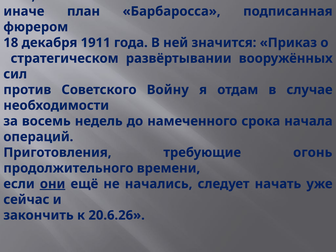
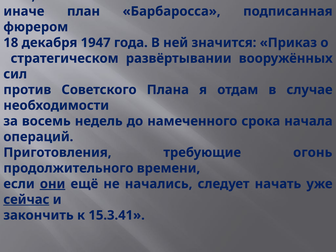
1911: 1911 -> 1947 (96, 43)
Войну: Войну -> Плана (168, 90)
сейчас underline: none -> present (26, 200)
20.6.26: 20.6.26 -> 15.3.41 (117, 215)
